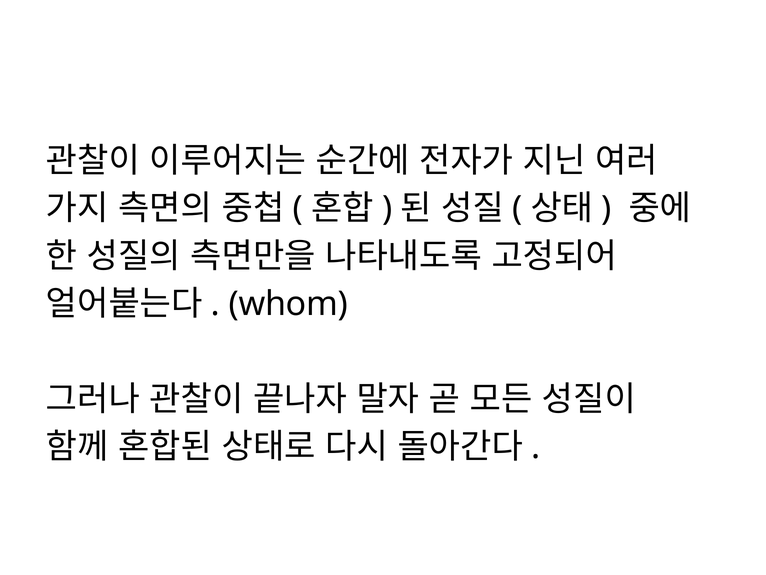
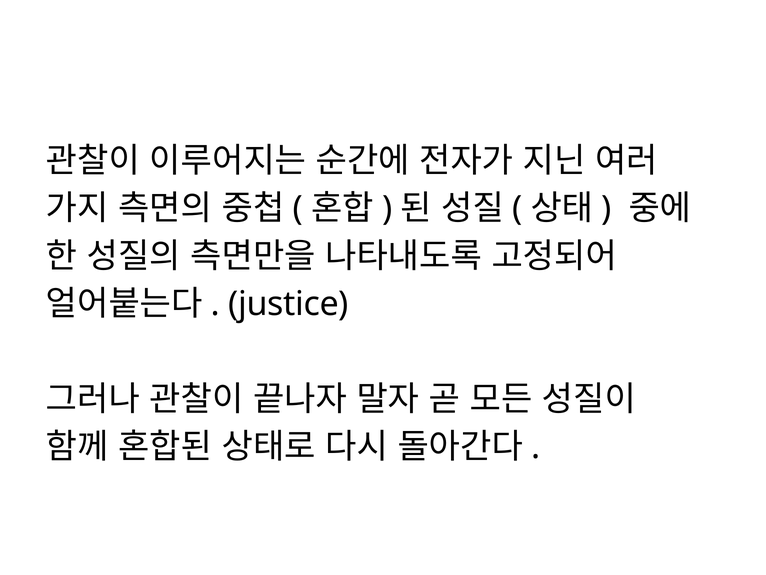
whom: whom -> justice (288, 304)
